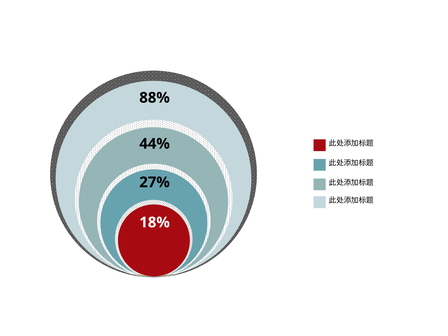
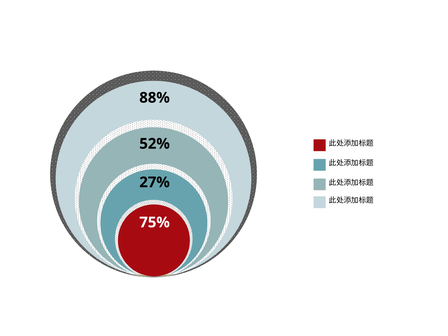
44%: 44% -> 52% (155, 144)
18%: 18% -> 75% (155, 222)
